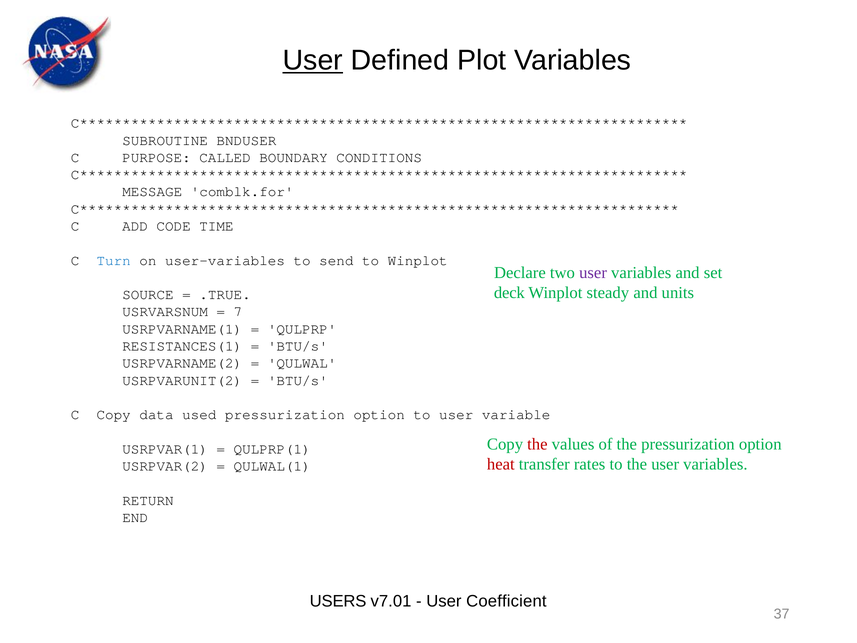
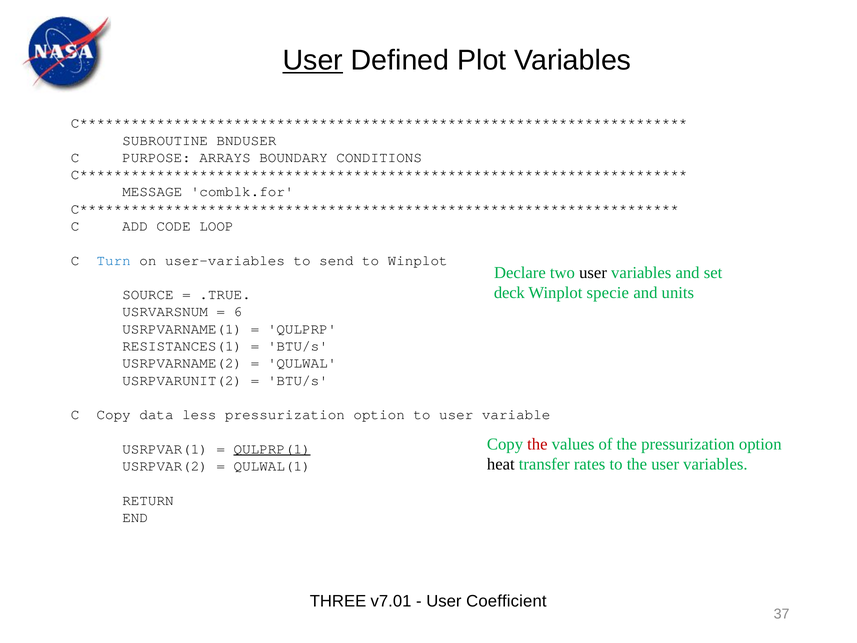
CALLED: CALLED -> ARRAYS (225, 157)
TIME: TIME -> LOOP (216, 226)
user colour: purple -> black (593, 273)
steady: steady -> specie (608, 293)
7: 7 -> 6 (238, 312)
used: used -> less (199, 414)
QULPRP(1 underline: none -> present (272, 449)
heat colour: red -> black (501, 464)
USERS: USERS -> THREE (338, 601)
